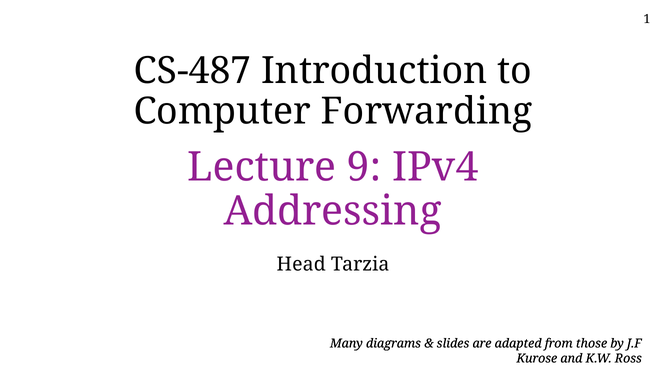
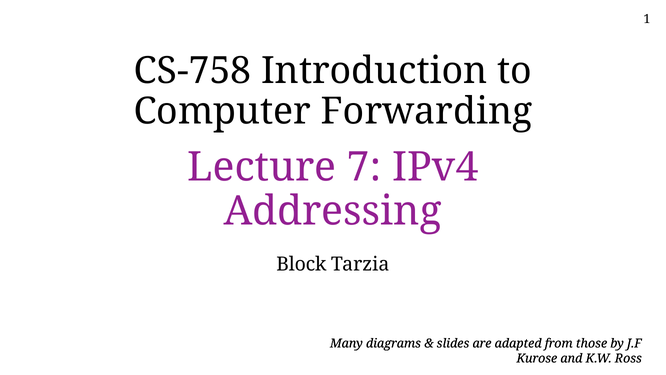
CS-487: CS-487 -> CS-758 (193, 71)
9: 9 -> 7 (364, 167)
Head: Head -> Block (301, 264)
